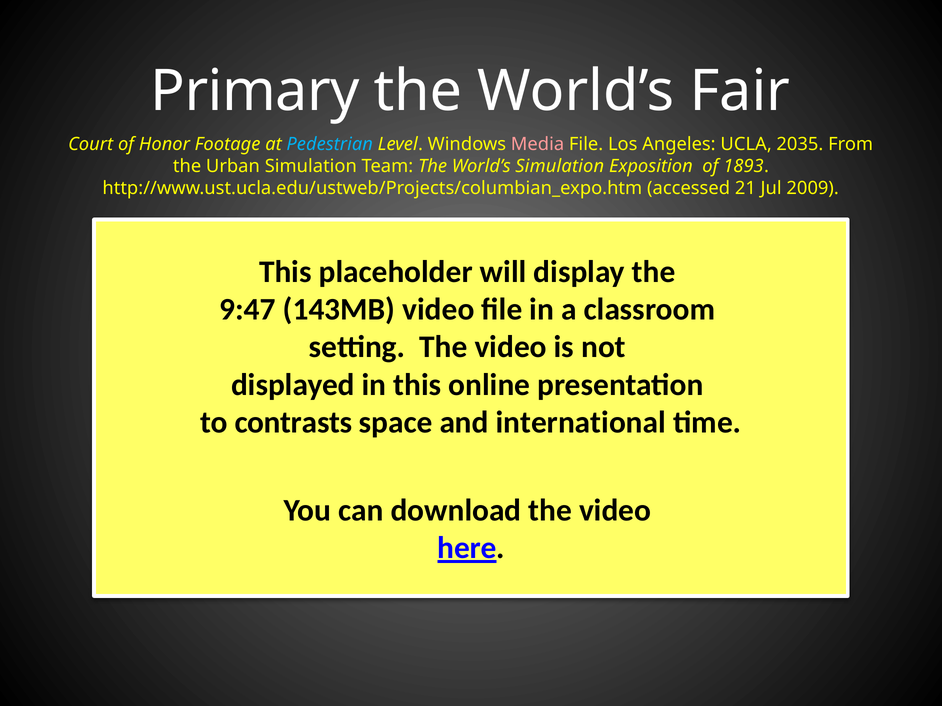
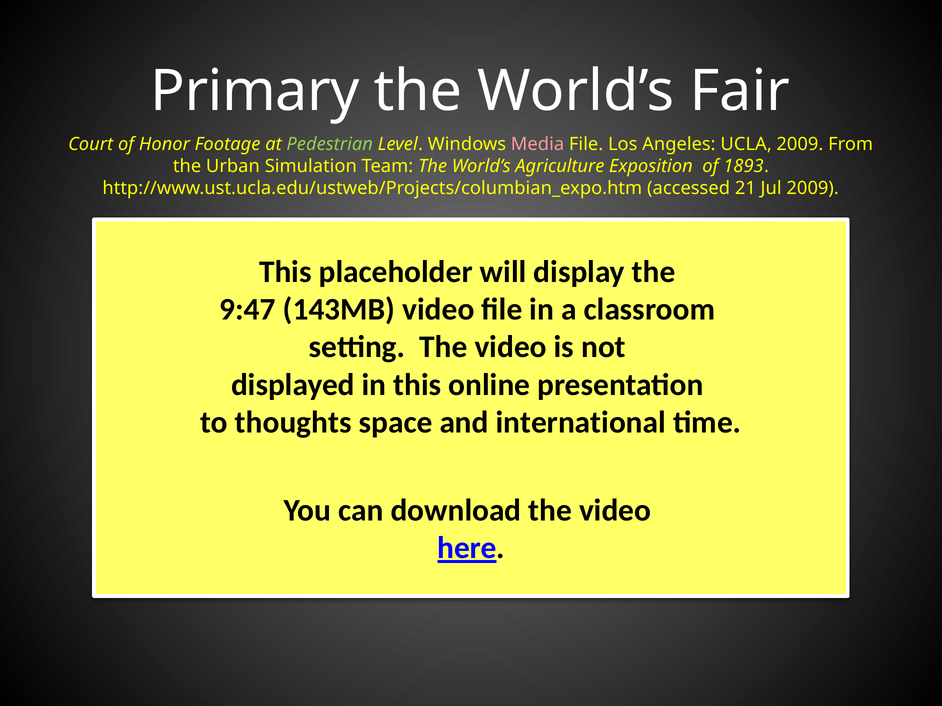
Pedestrian colour: light blue -> light green (330, 144)
UCLA 2035: 2035 -> 2009 (800, 144)
World’s Simulation: Simulation -> Agriculture (560, 166)
contrasts: contrasts -> thoughts (293, 423)
